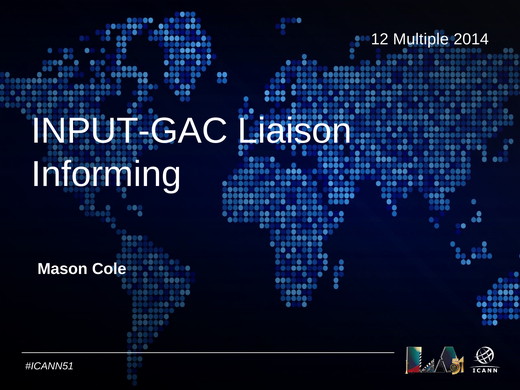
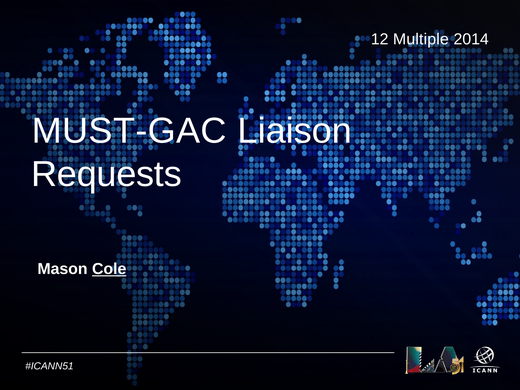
INPUT-GAC: INPUT-GAC -> MUST-GAC (129, 131)
Informing: Informing -> Requests (106, 174)
Cole underline: none -> present (109, 269)
